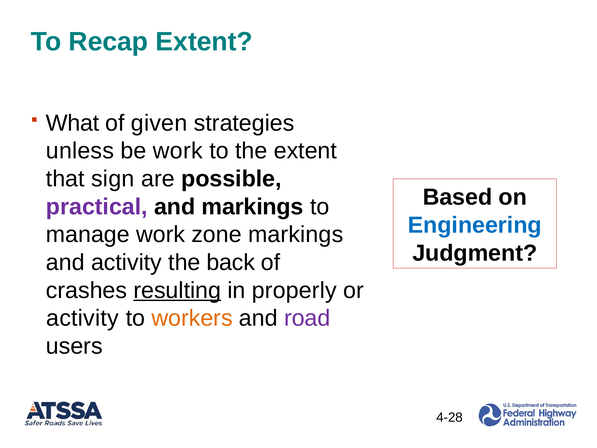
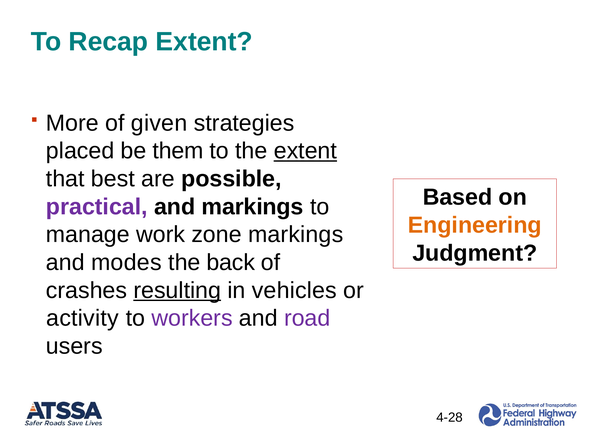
What: What -> More (72, 123)
unless: unless -> placed (80, 151)
be work: work -> them (178, 151)
extent underline: none -> present (305, 151)
sign: sign -> best (113, 179)
Engineering colour: blue -> orange (475, 225)
and activity: activity -> modes (126, 262)
properly: properly -> vehicles (294, 290)
workers colour: orange -> purple (192, 318)
